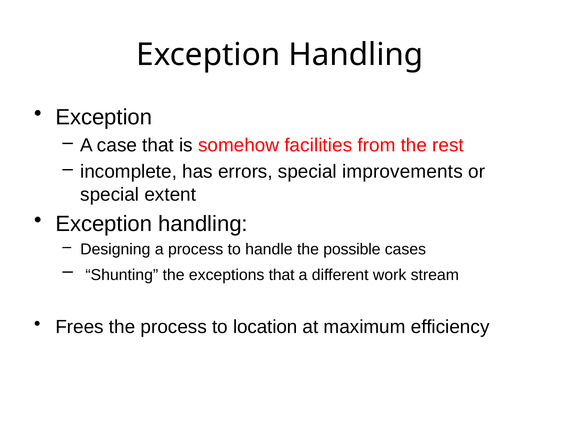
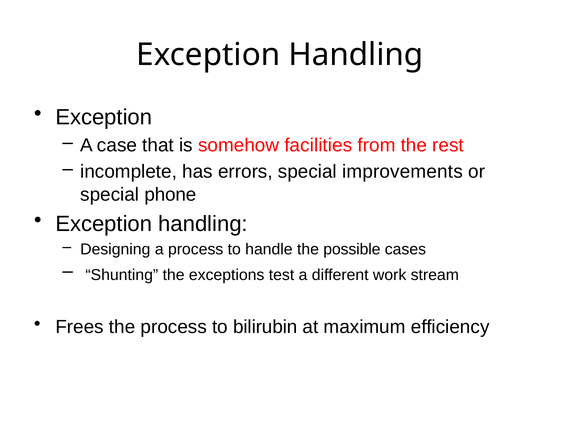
extent: extent -> phone (170, 194)
exceptions that: that -> test (282, 275)
location: location -> bilirubin (265, 327)
